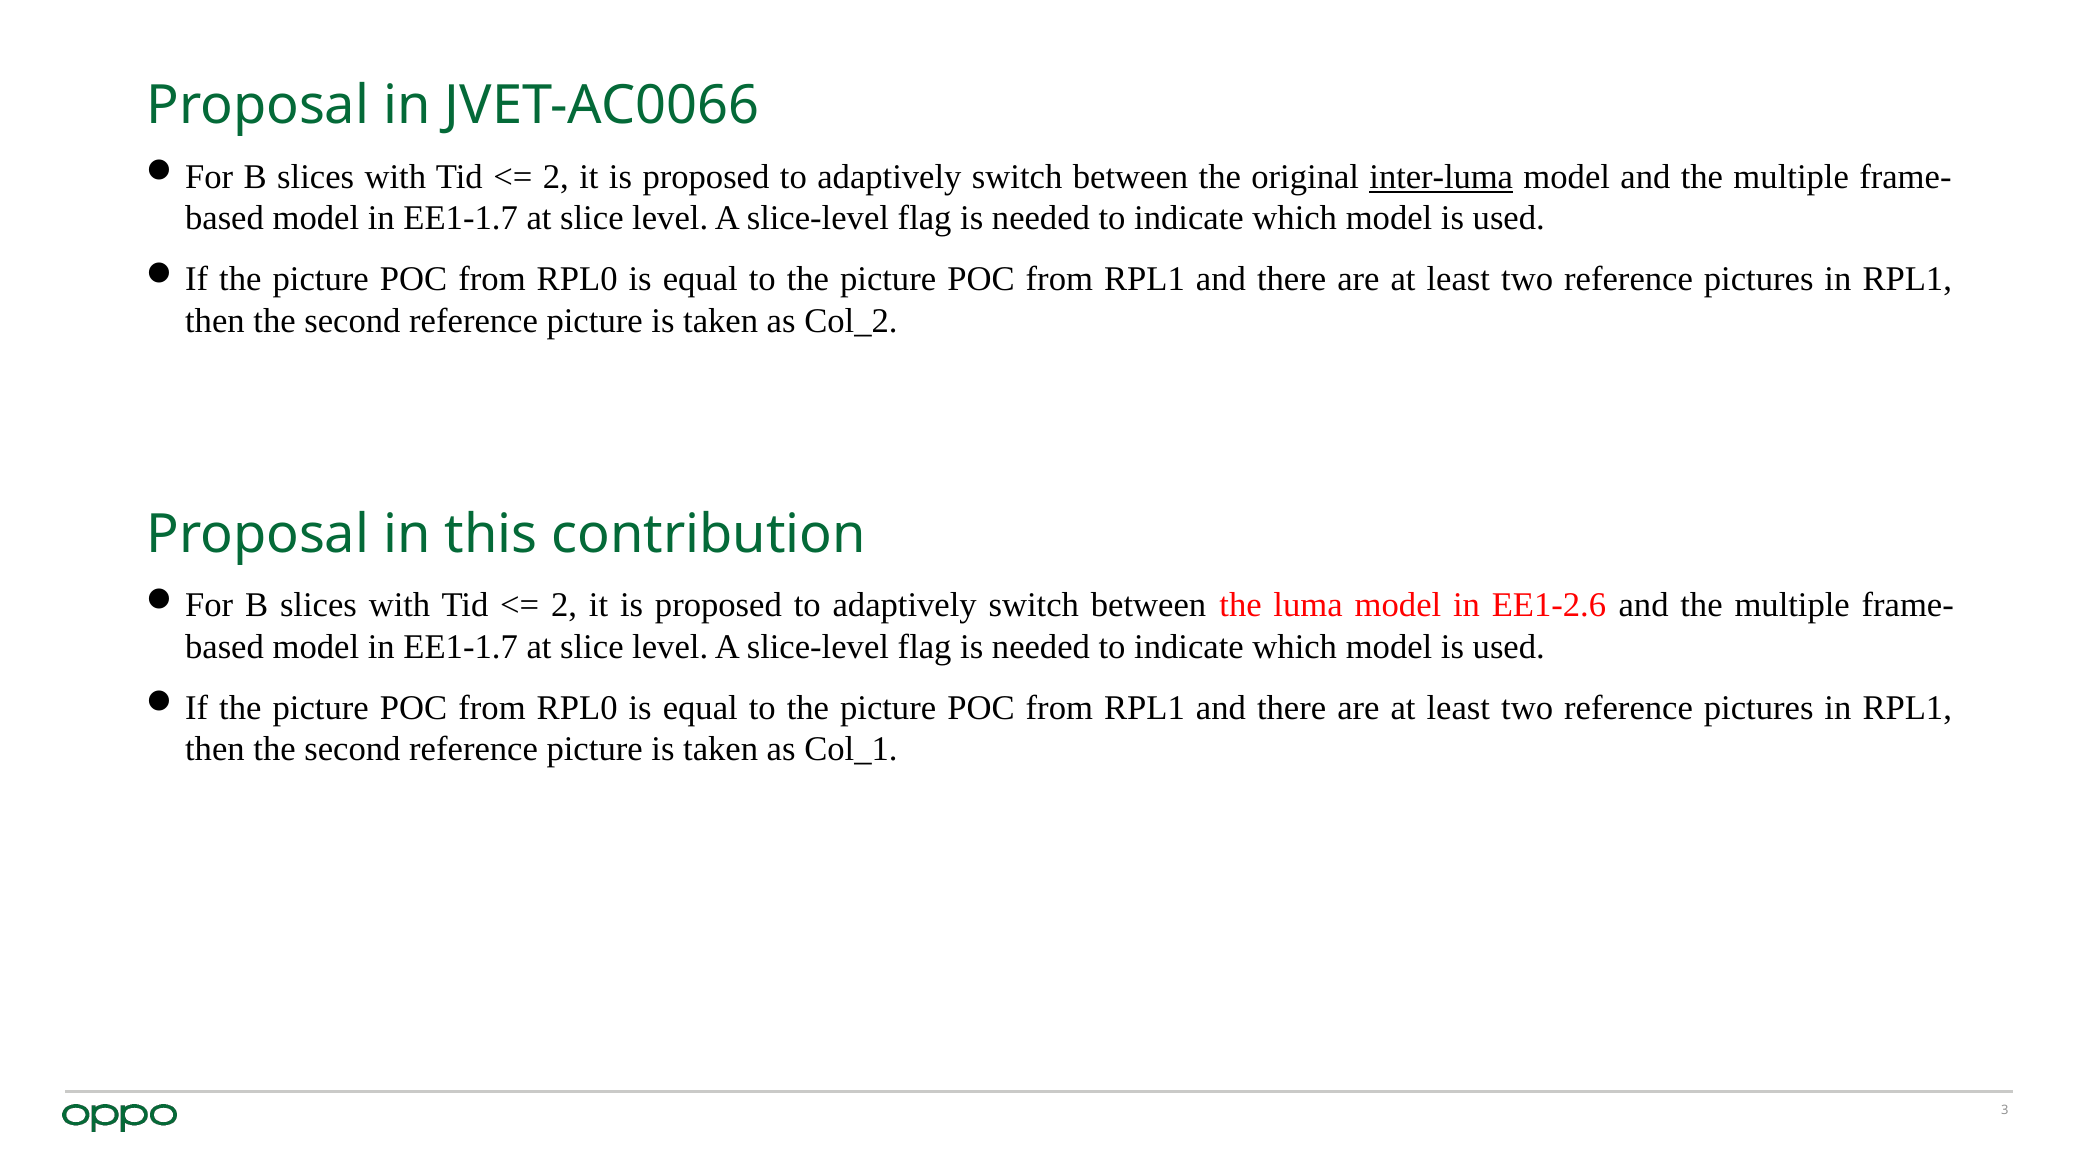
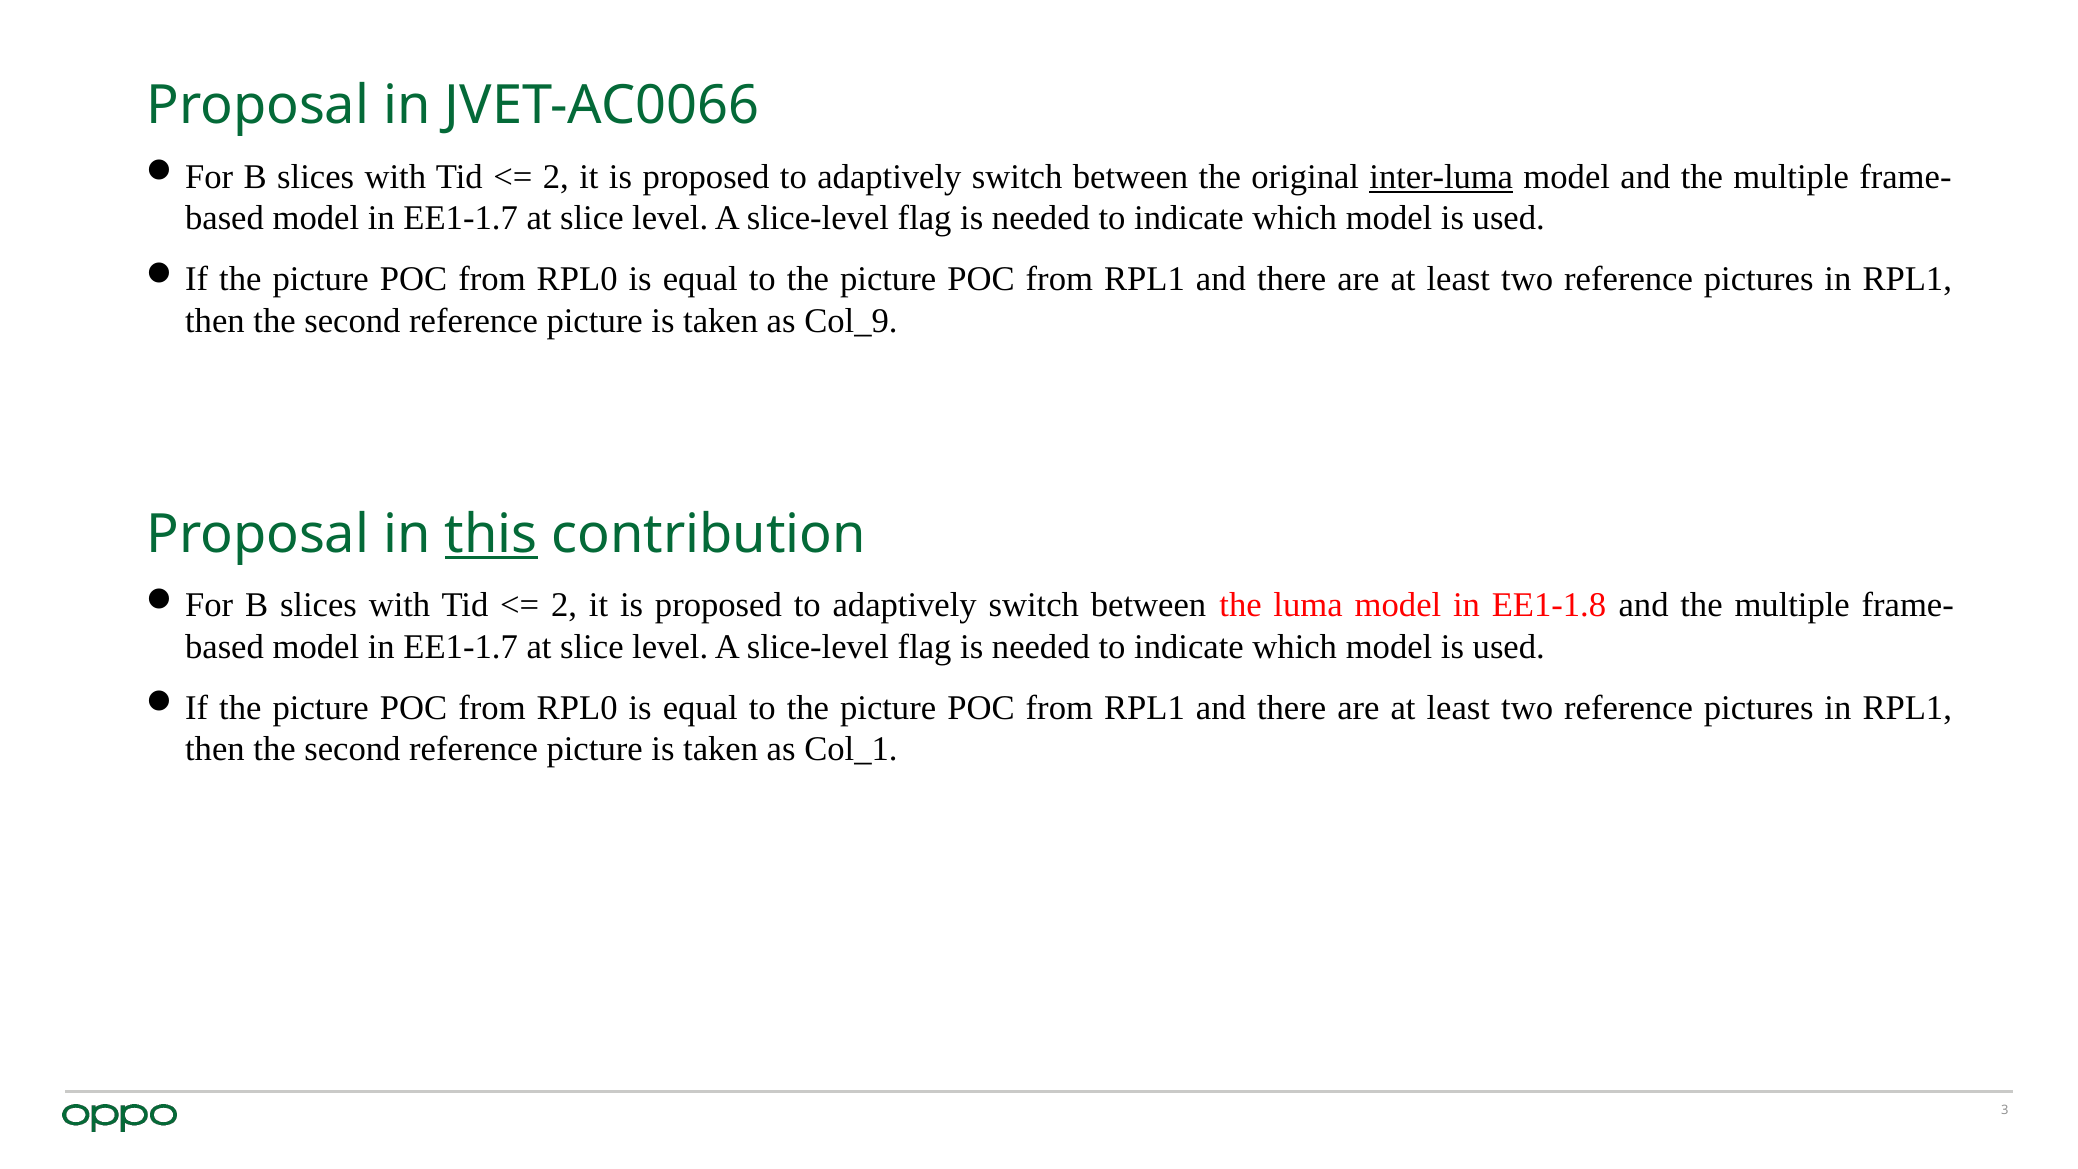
Col_2: Col_2 -> Col_9 (851, 321)
this underline: none -> present (491, 534)
EE1-2.6: EE1-2.6 -> EE1-1.8 (1549, 605)
